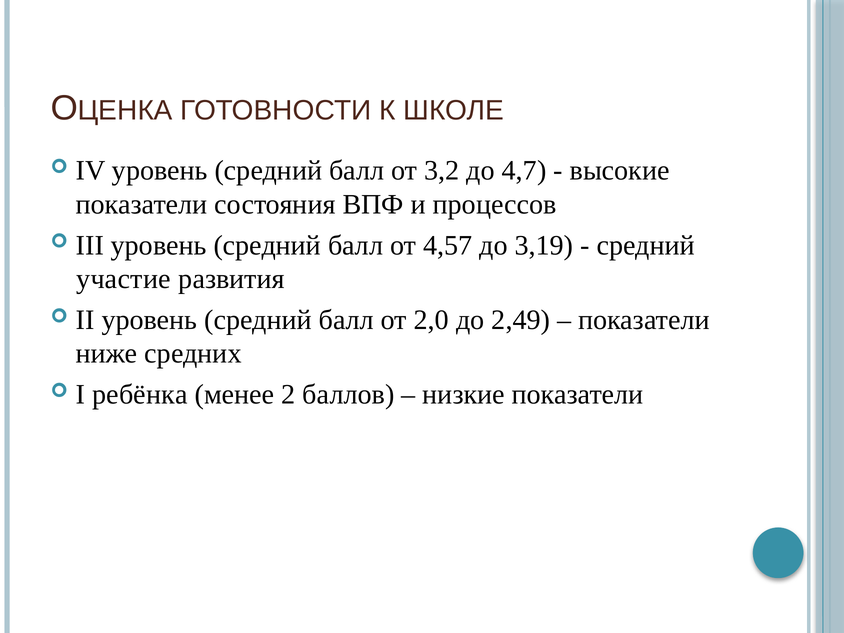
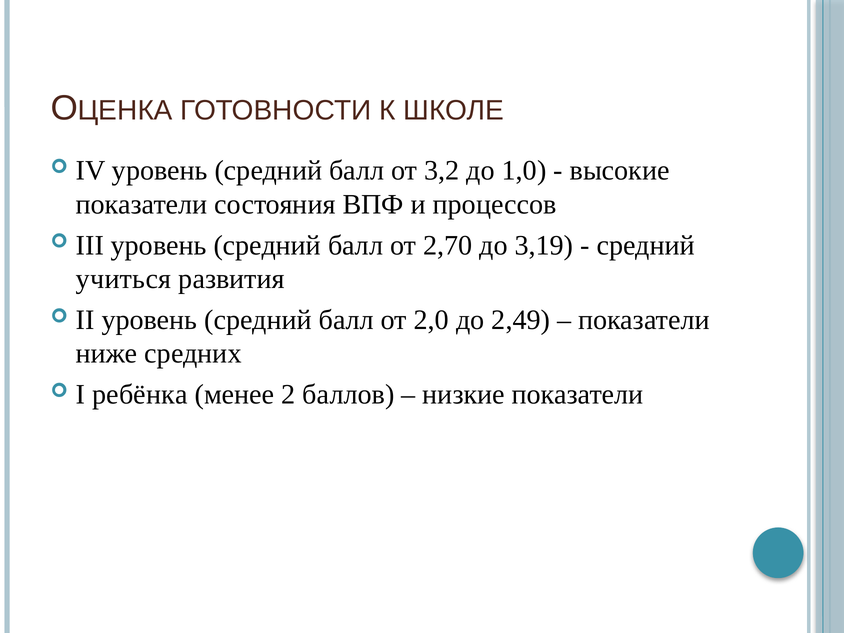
4,7: 4,7 -> 1,0 (524, 171)
4,57: 4,57 -> 2,70 (448, 245)
участие: участие -> учиться (124, 279)
